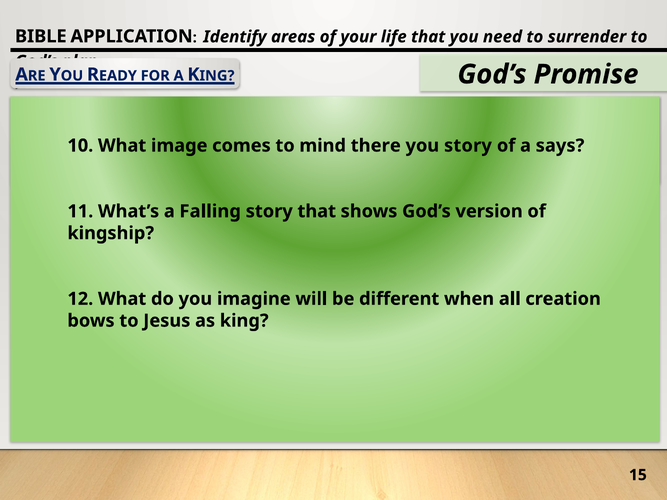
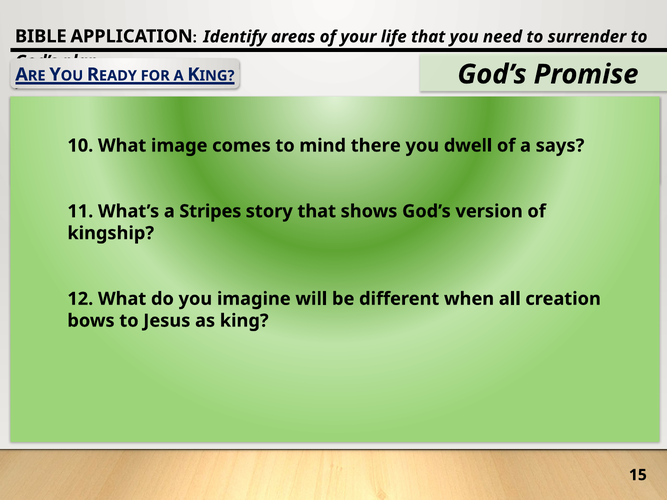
you story: story -> dwell (468, 146)
Falling: Falling -> Stripes (210, 211)
